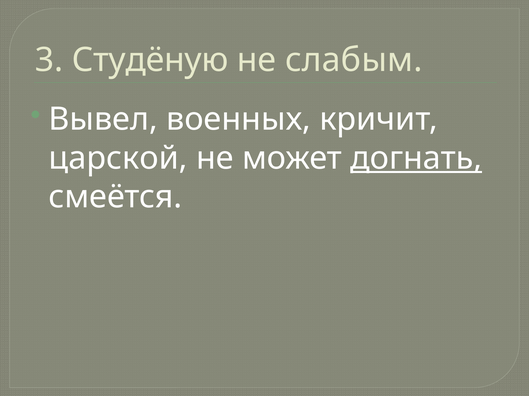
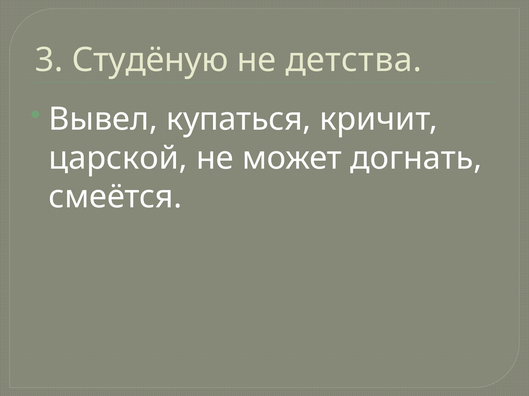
слабым: слабым -> детства (354, 60)
военных: военных -> купаться (239, 120)
догнать underline: present -> none (416, 158)
